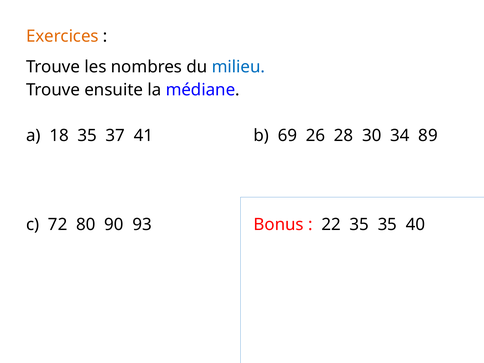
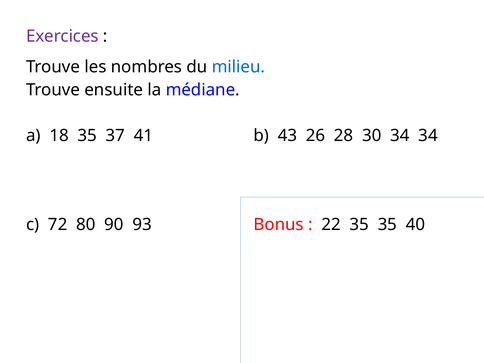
Exercices colour: orange -> purple (62, 36)
69: 69 -> 43 (287, 136)
34 89: 89 -> 34 (428, 136)
